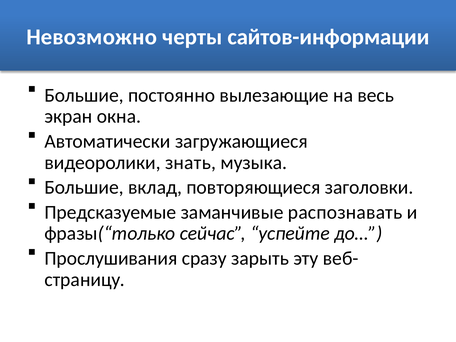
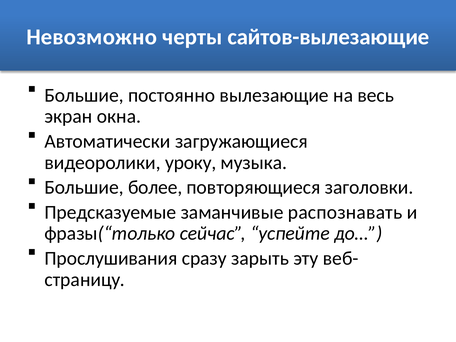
сайтов-информации: сайтов-информации -> сайтов-вылезающие (328, 37)
знать: знать -> уроку (191, 163)
вклад: вклад -> более (155, 187)
